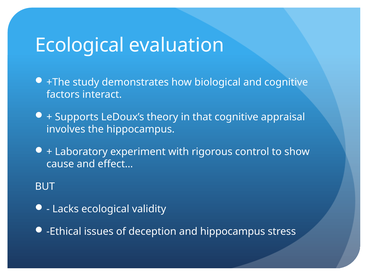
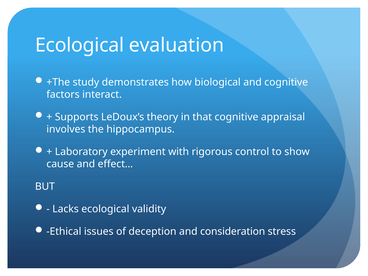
and hippocampus: hippocampus -> consideration (233, 232)
